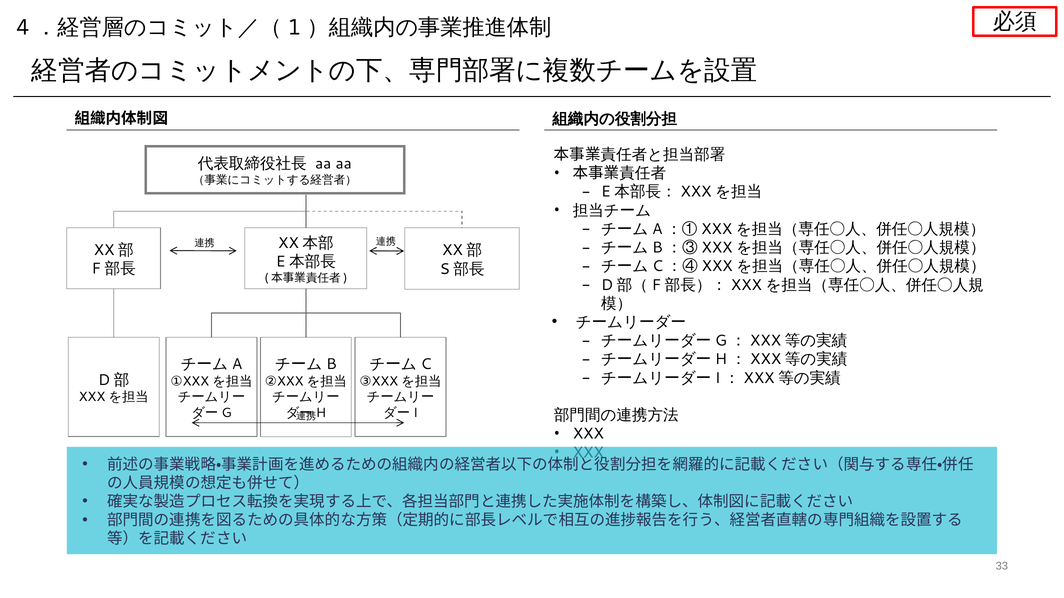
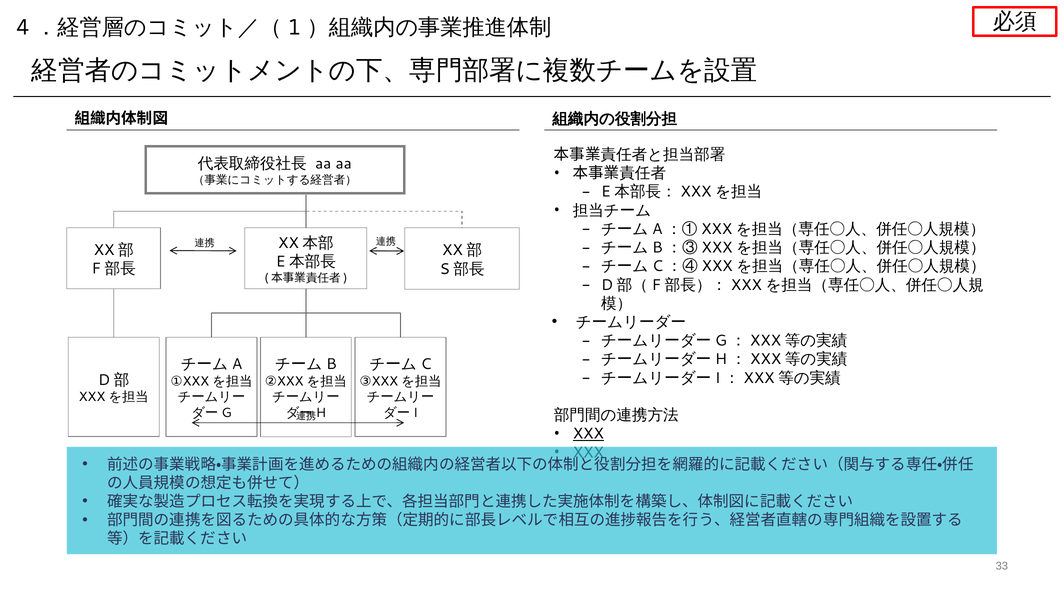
XXX underline: none -> present (588, 434)
